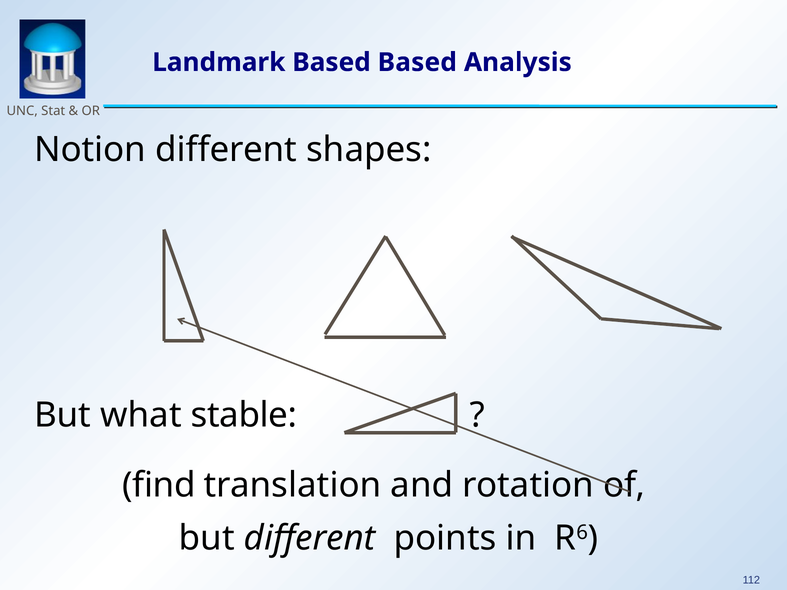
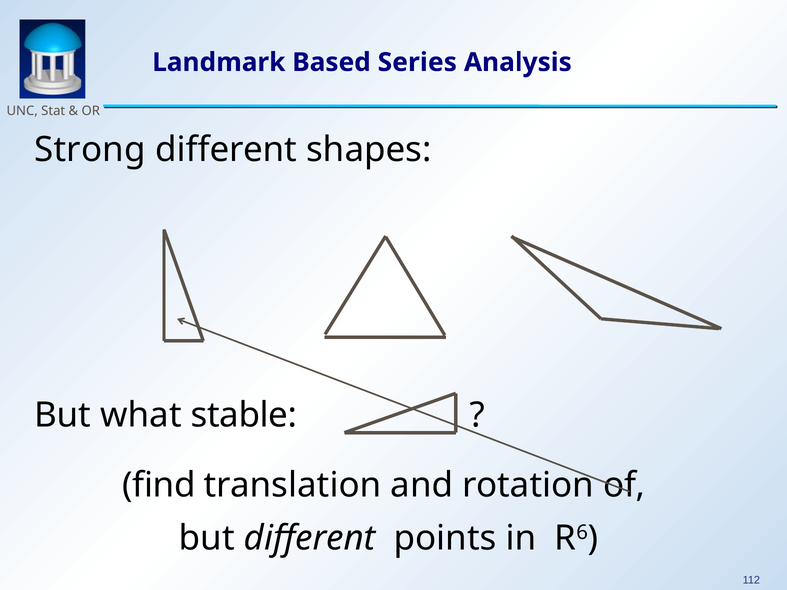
Based Based: Based -> Series (417, 62)
Notion: Notion -> Strong (90, 150)
